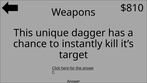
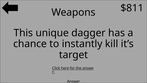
$810: $810 -> $811 (132, 8)
